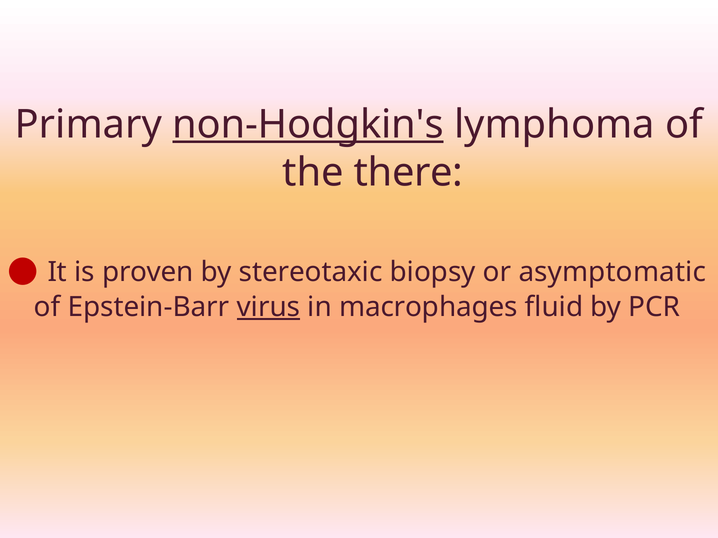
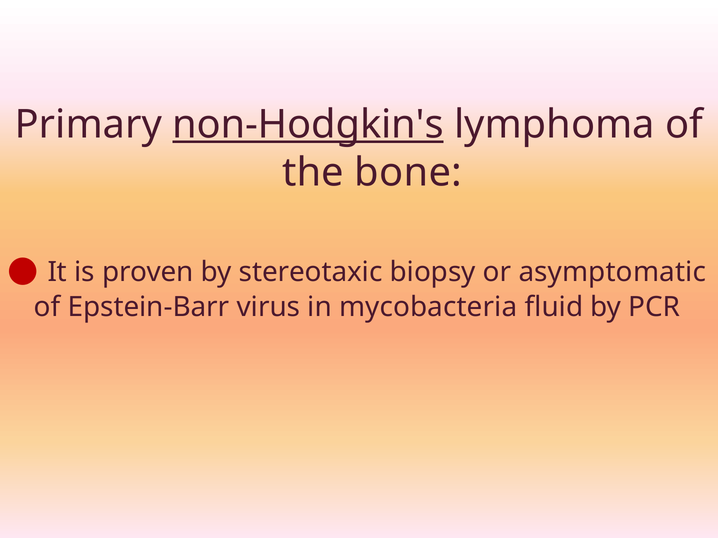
there: there -> bone (408, 173)
virus underline: present -> none (268, 307)
macrophages: macrophages -> mycobacteria (428, 307)
